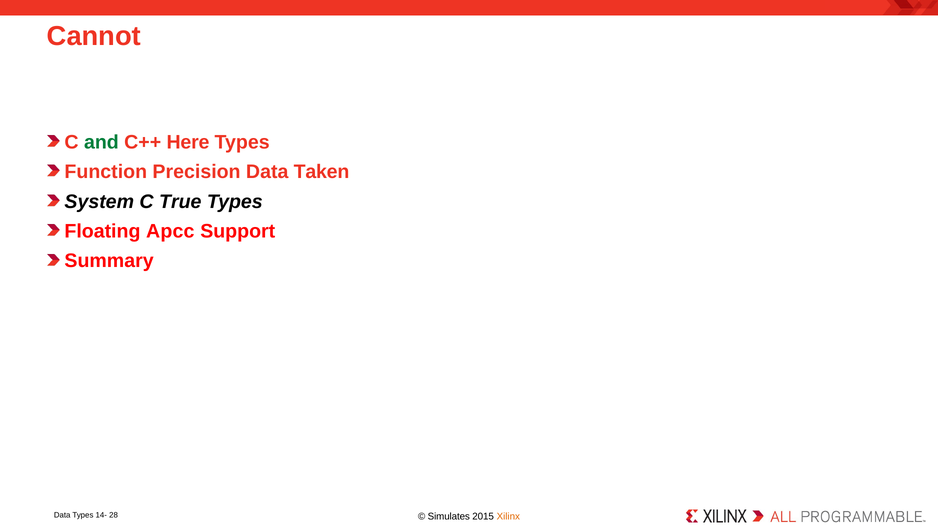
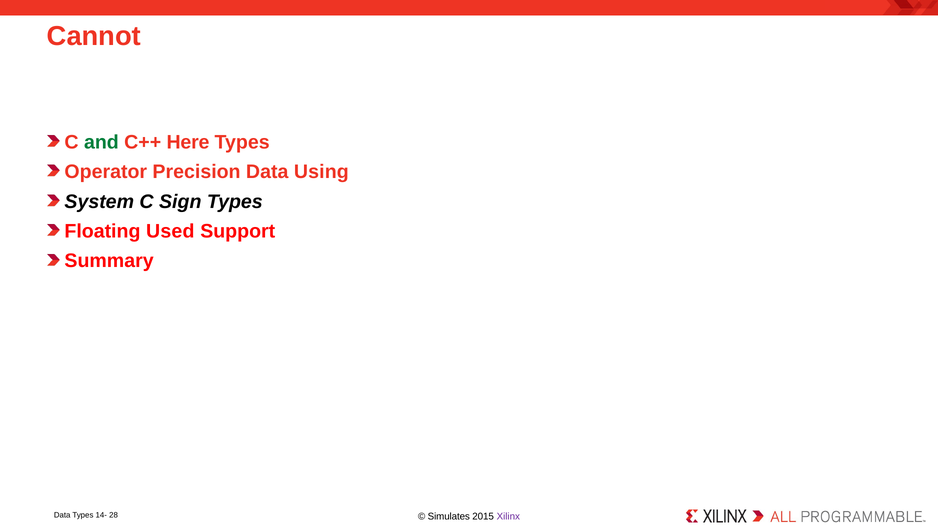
Function: Function -> Operator (106, 172)
Taken: Taken -> Using (321, 172)
True: True -> Sign (180, 201)
Apcc: Apcc -> Used (170, 231)
Xilinx colour: orange -> purple (508, 516)
